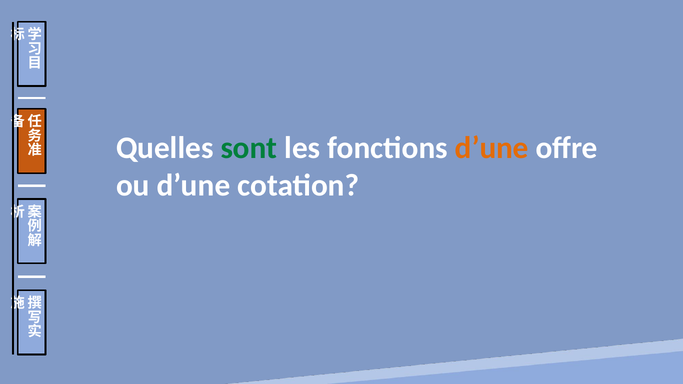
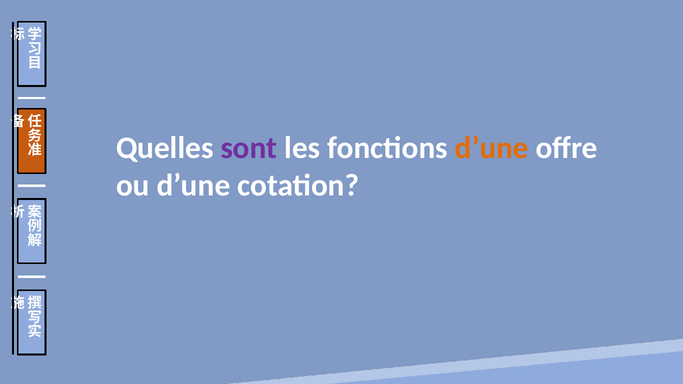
sont colour: green -> purple (249, 148)
